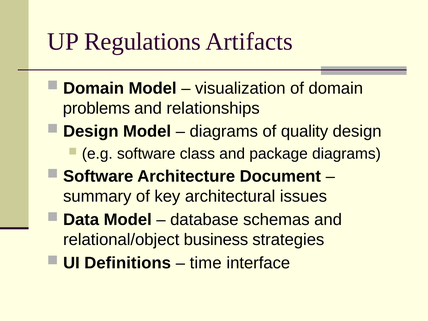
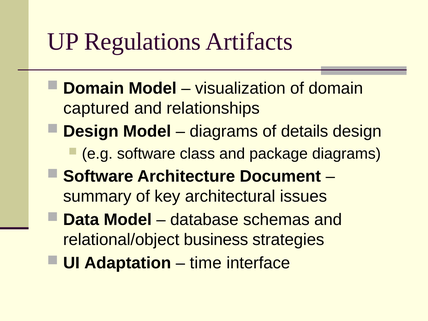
problems: problems -> captured (96, 108)
quality: quality -> details (305, 132)
Definitions: Definitions -> Adaptation (128, 263)
